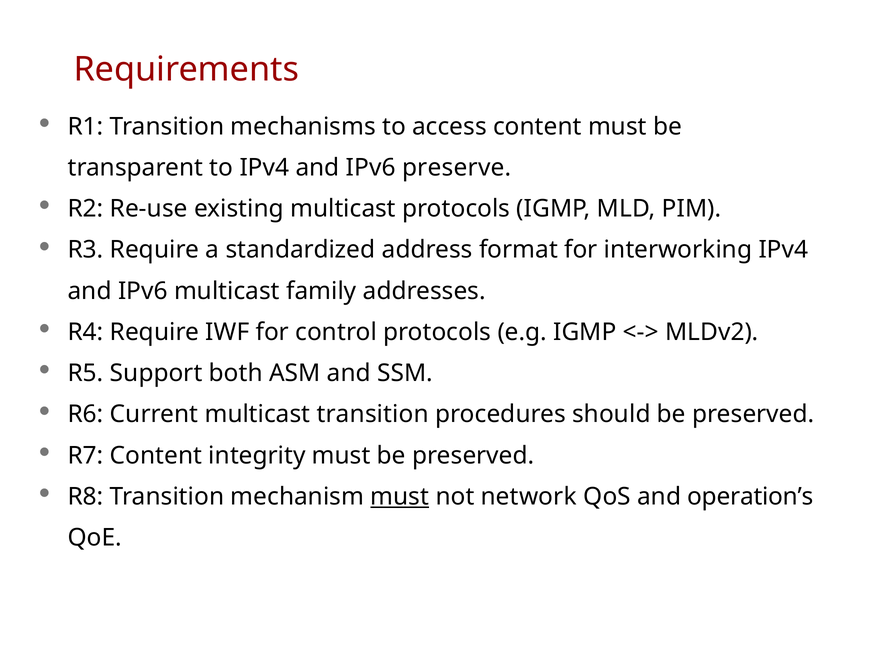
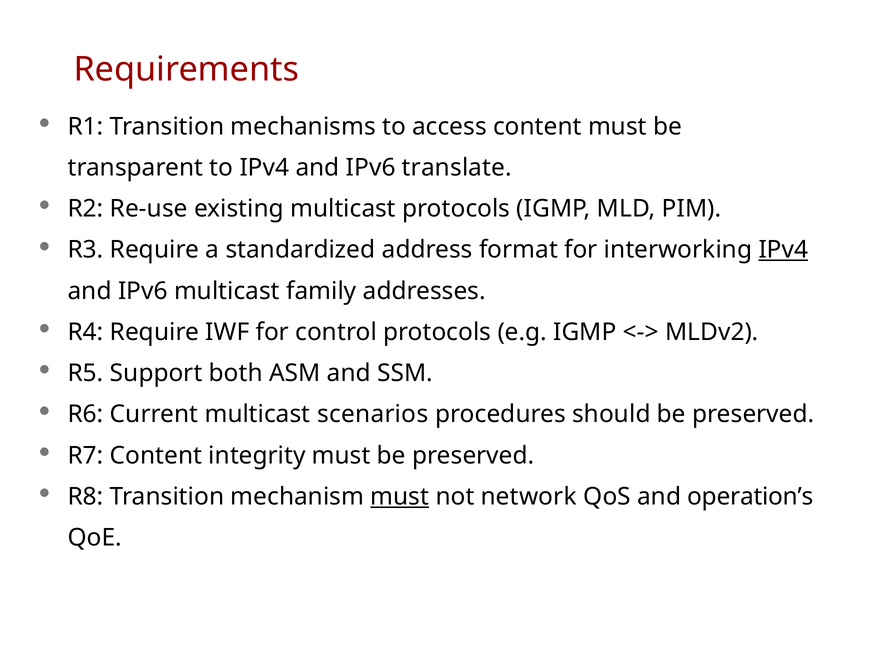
preserve: preserve -> translate (457, 168)
IPv4 underline: none -> present (783, 250)
multicast transition: transition -> scenarios (373, 414)
